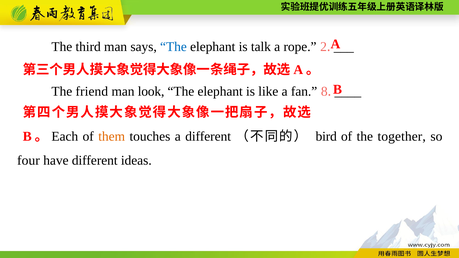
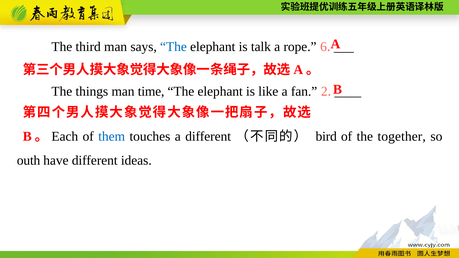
2: 2 -> 6 (324, 47)
friend: friend -> things (92, 92)
look: look -> time (151, 92)
8: 8 -> 2 (324, 92)
them colour: orange -> blue (112, 136)
four: four -> outh (29, 160)
